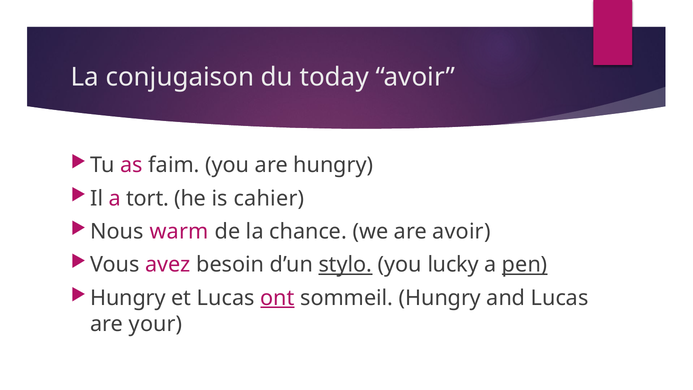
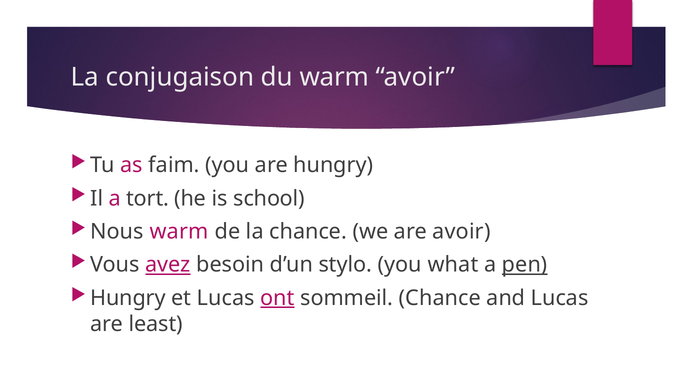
du today: today -> warm (334, 77)
cahier: cahier -> school (269, 198)
avez underline: none -> present (168, 265)
stylo underline: present -> none (345, 265)
lucky: lucky -> what (453, 265)
sommeil Hungry: Hungry -> Chance (440, 298)
your: your -> least (156, 324)
